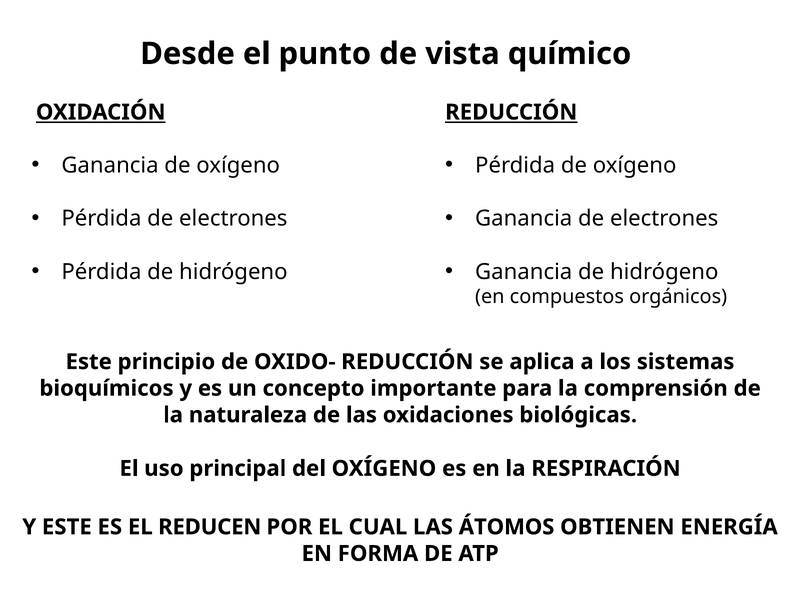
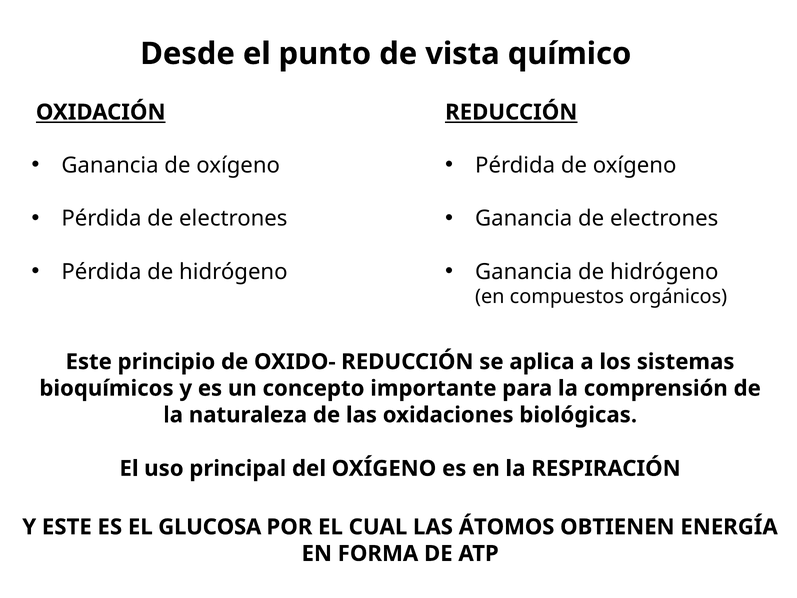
REDUCEN: REDUCEN -> GLUCOSA (210, 527)
